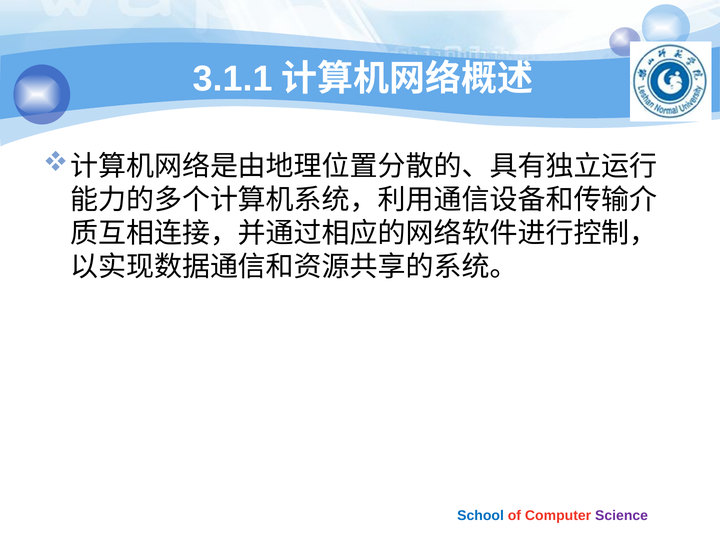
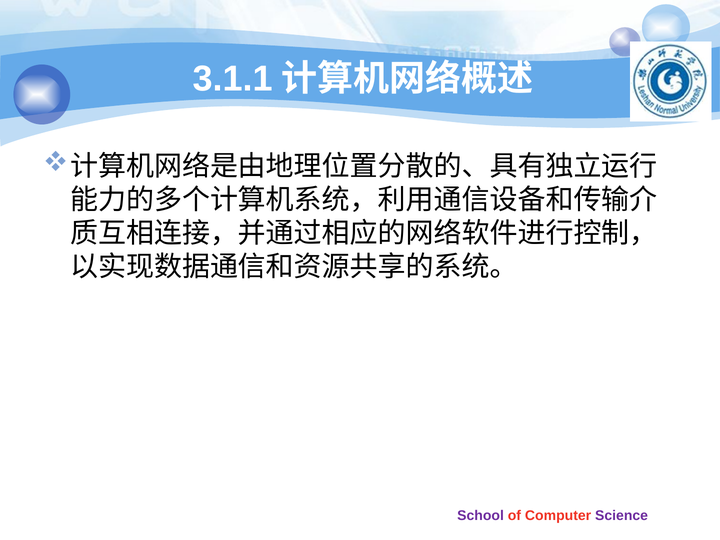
School colour: blue -> purple (481, 515)
